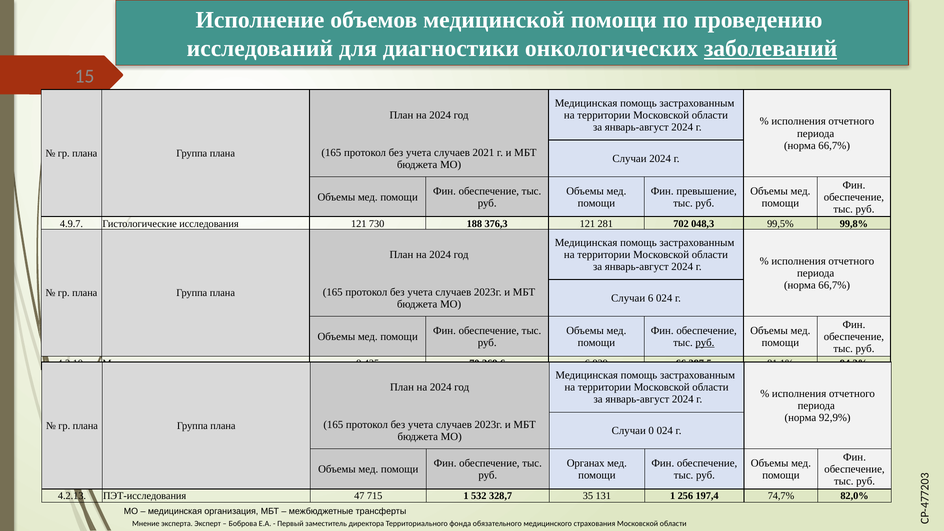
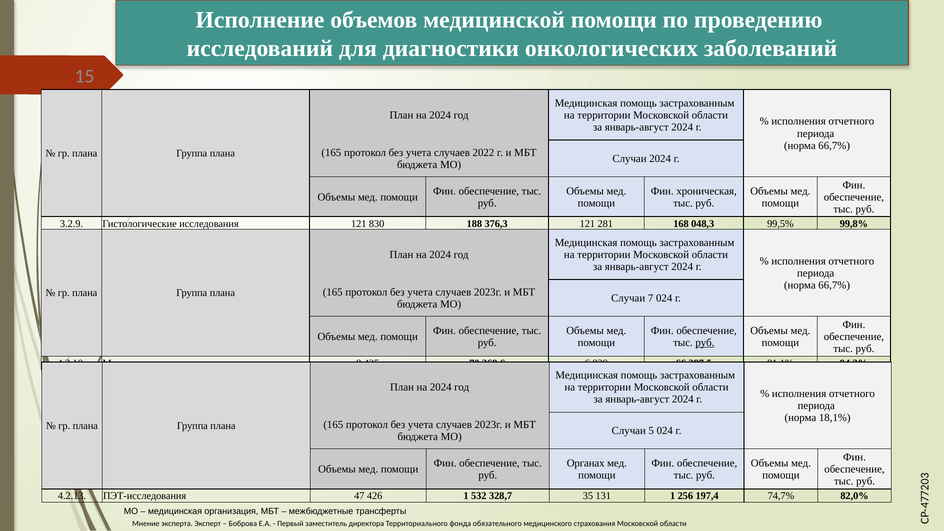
заболеваний underline: present -> none (771, 48)
2021: 2021 -> 2022 (483, 153)
превышение: превышение -> хроническая (707, 191)
4.9.7: 4.9.7 -> 3.2.9 (71, 224)
730: 730 -> 830 (377, 224)
702: 702 -> 168 (681, 224)
Случаи 6: 6 -> 7 (651, 298)
92,9%: 92,9% -> 18,1% (835, 418)
Случаи 0: 0 -> 5 (651, 431)
715: 715 -> 426 (375, 496)
